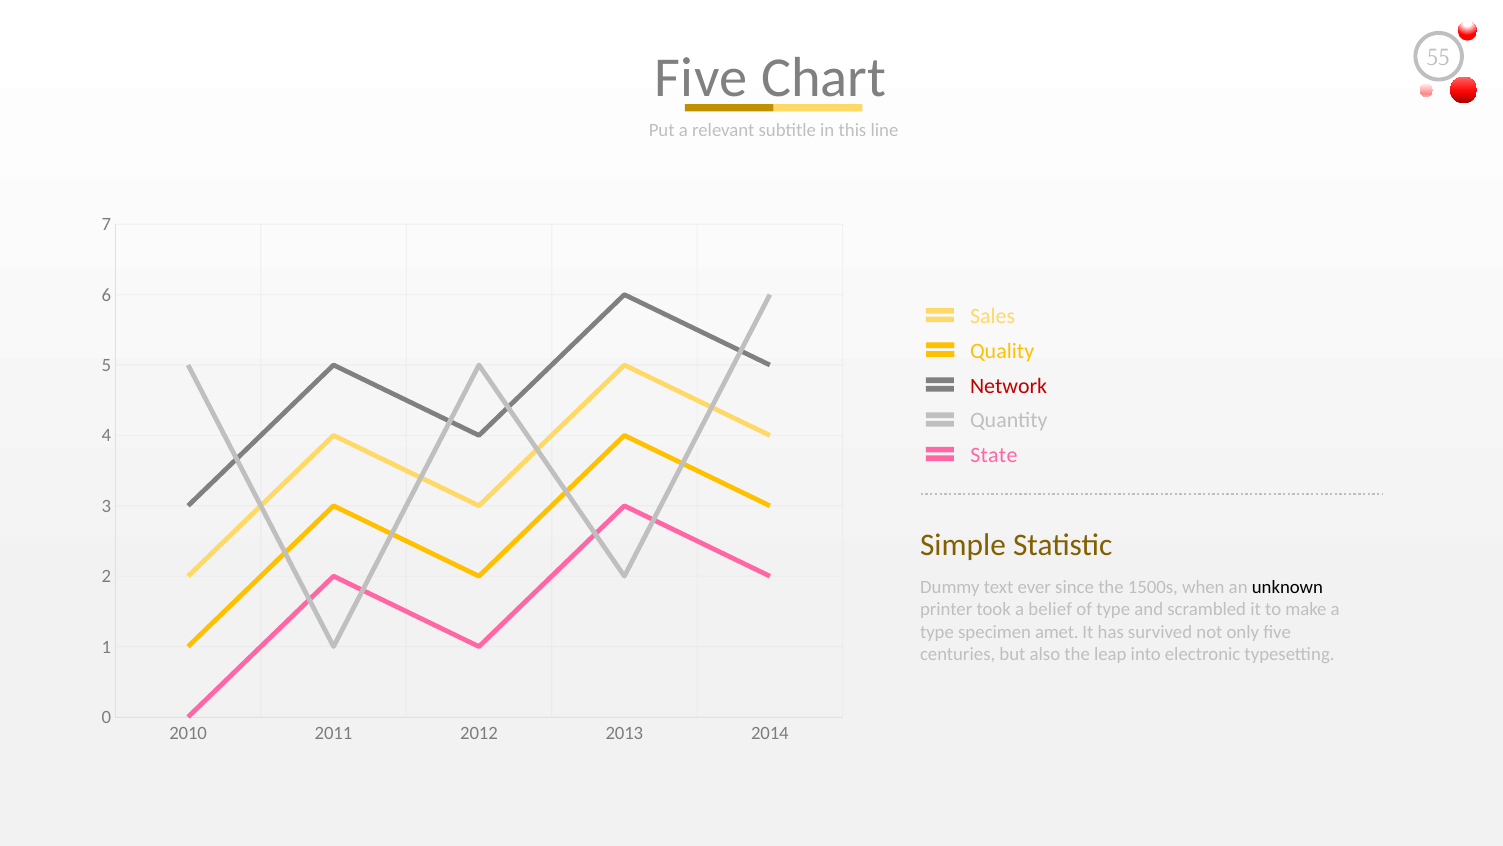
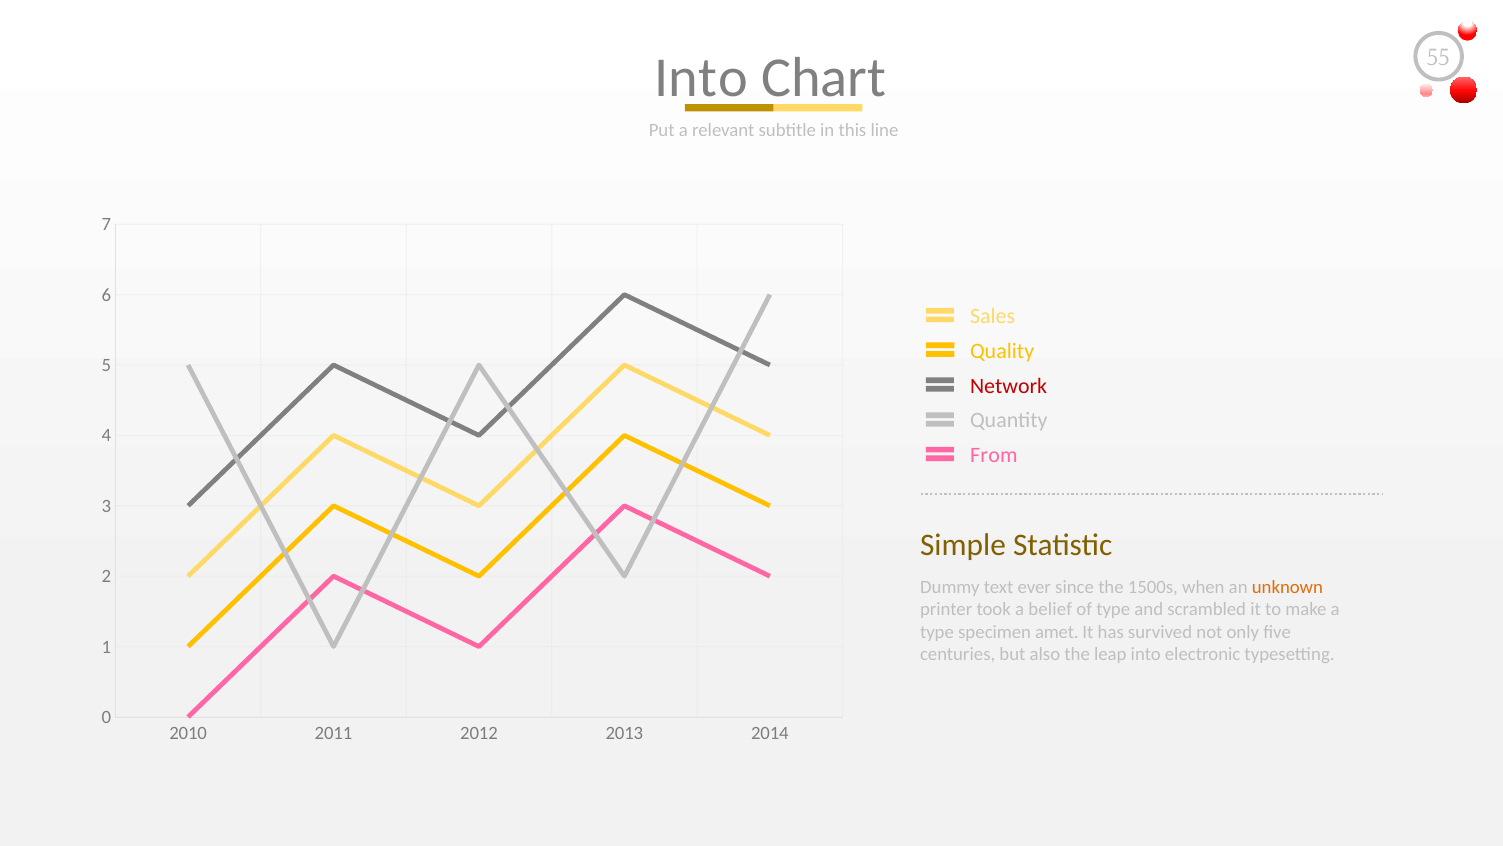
Five: Five -> Into (701, 78)
State: State -> From (994, 455)
unknown colour: black -> orange (1287, 587)
